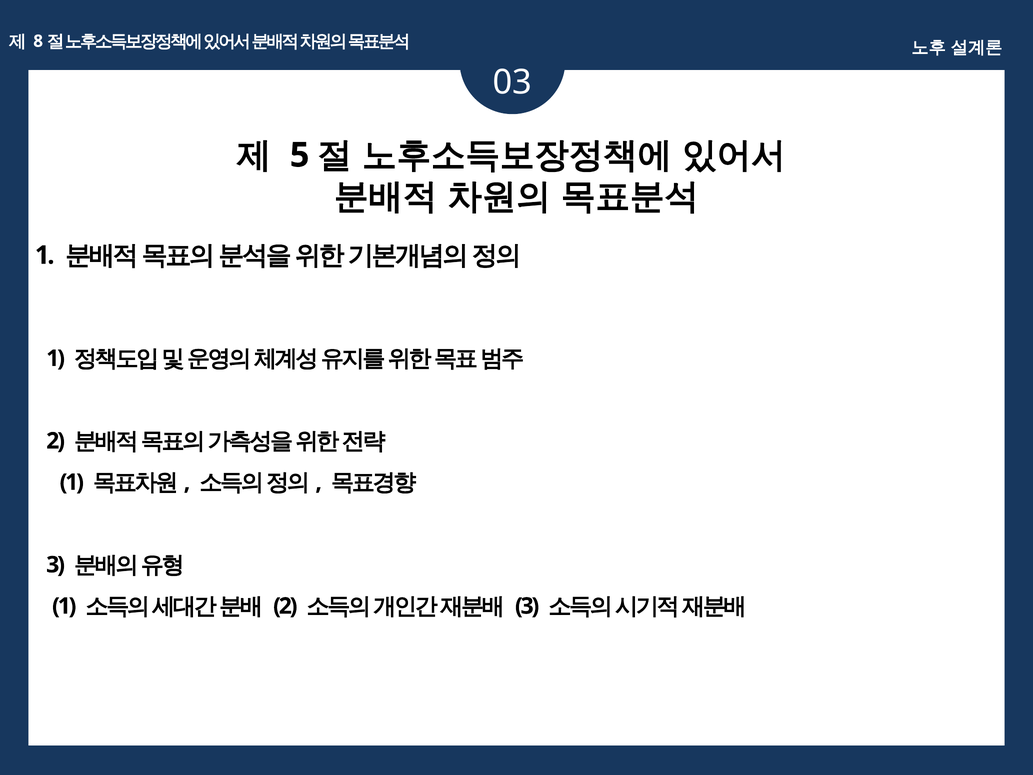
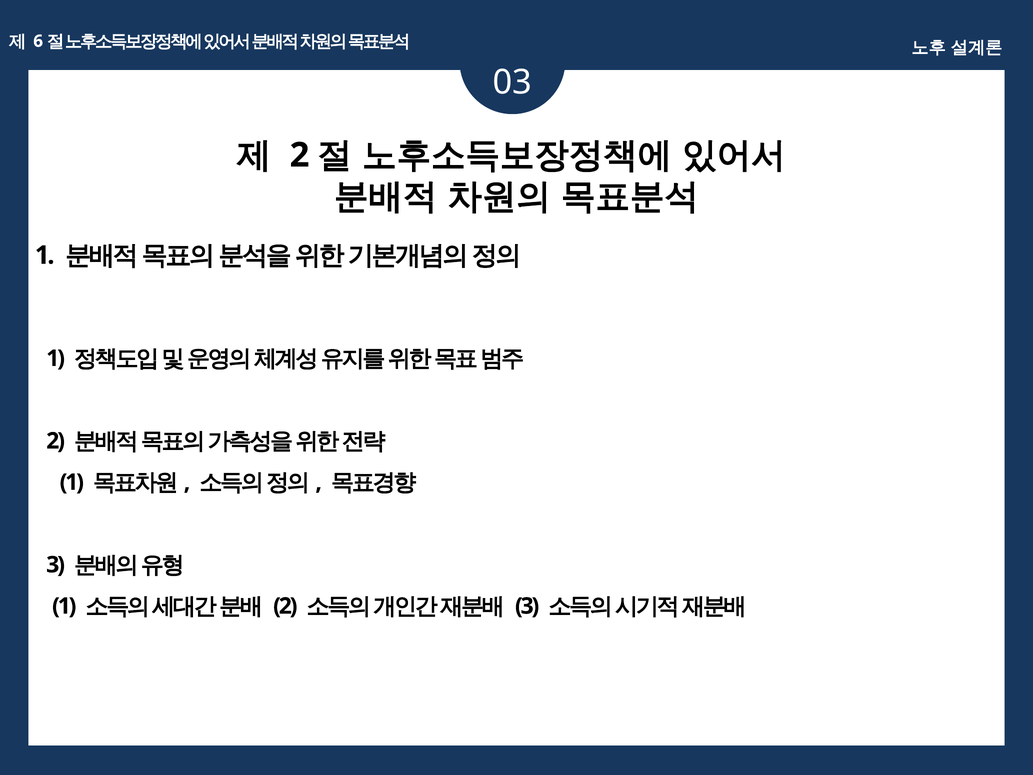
8: 8 -> 6 (38, 41)
5: 5 -> 2 (300, 155)
